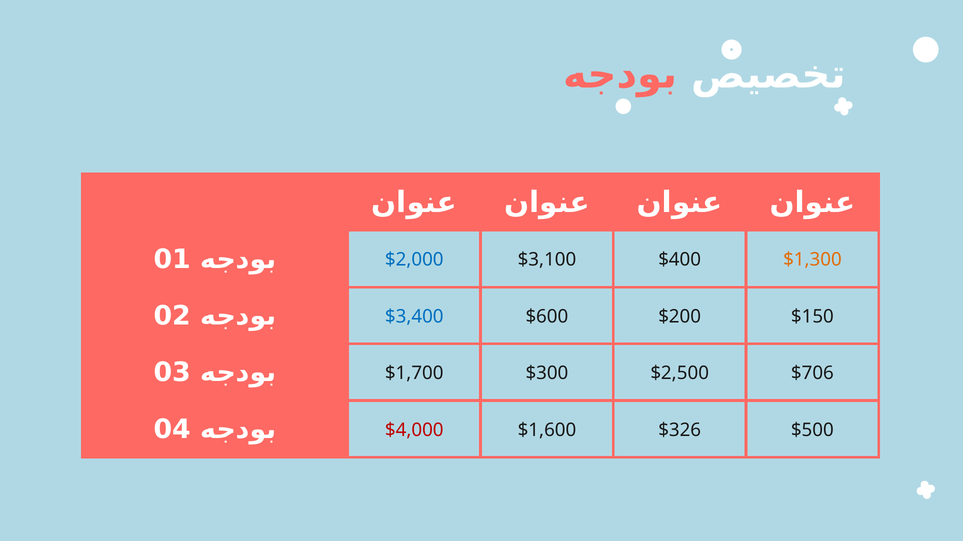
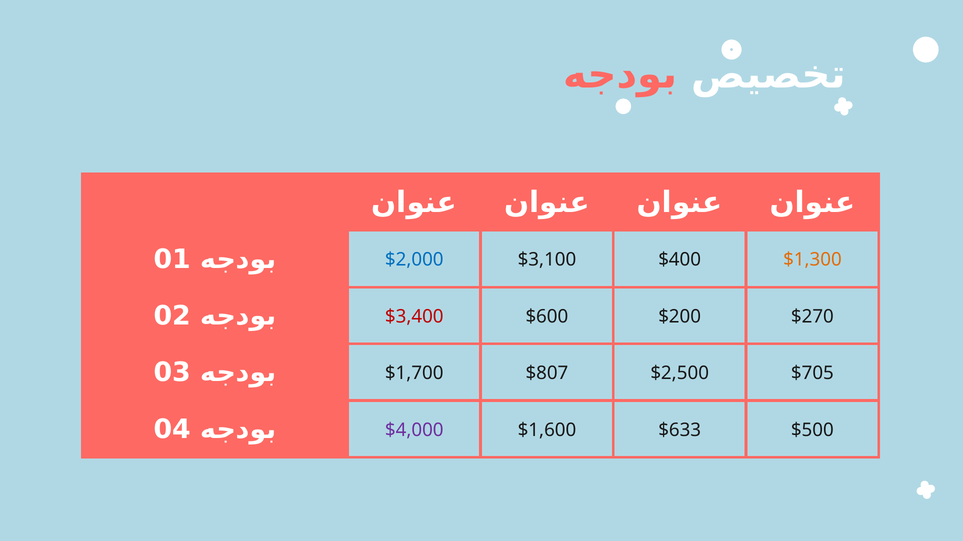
$3,400 colour: blue -> red (414, 317)
$150: $150 -> $270 (812, 317)
$300: $300 -> $807 (547, 374)
$706: $706 -> $705 (812, 374)
$4,000 colour: red -> purple (414, 431)
$326: $326 -> $633 (680, 431)
